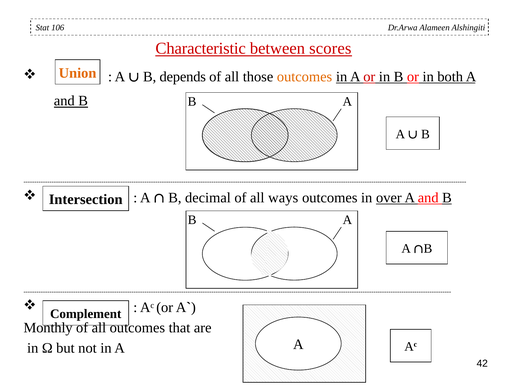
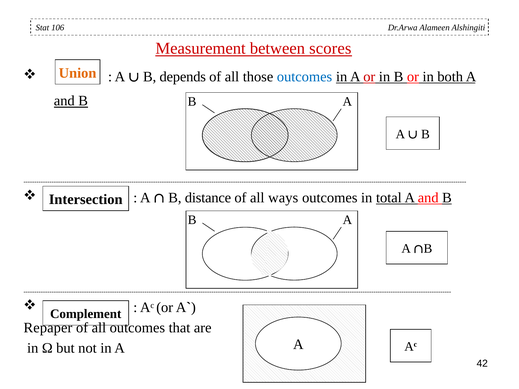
Characteristic: Characteristic -> Measurement (201, 48)
outcomes colour: orange -> blue (305, 77)
decimal: decimal -> distance (208, 198)
over: over -> total (389, 198)
Monthly: Monthly -> Repaper (48, 328)
